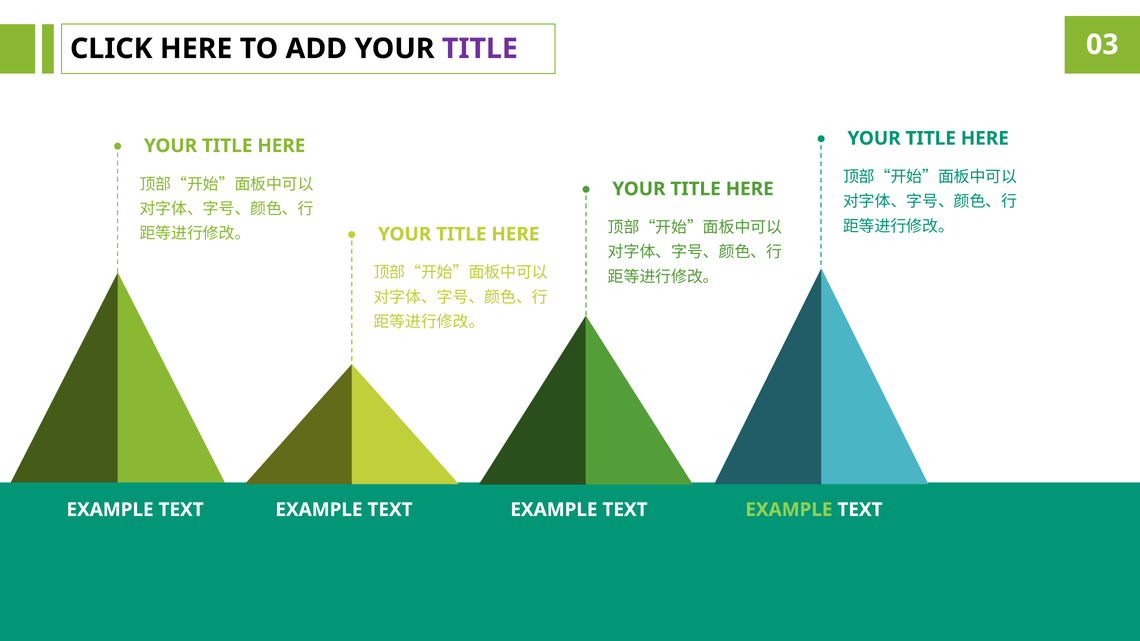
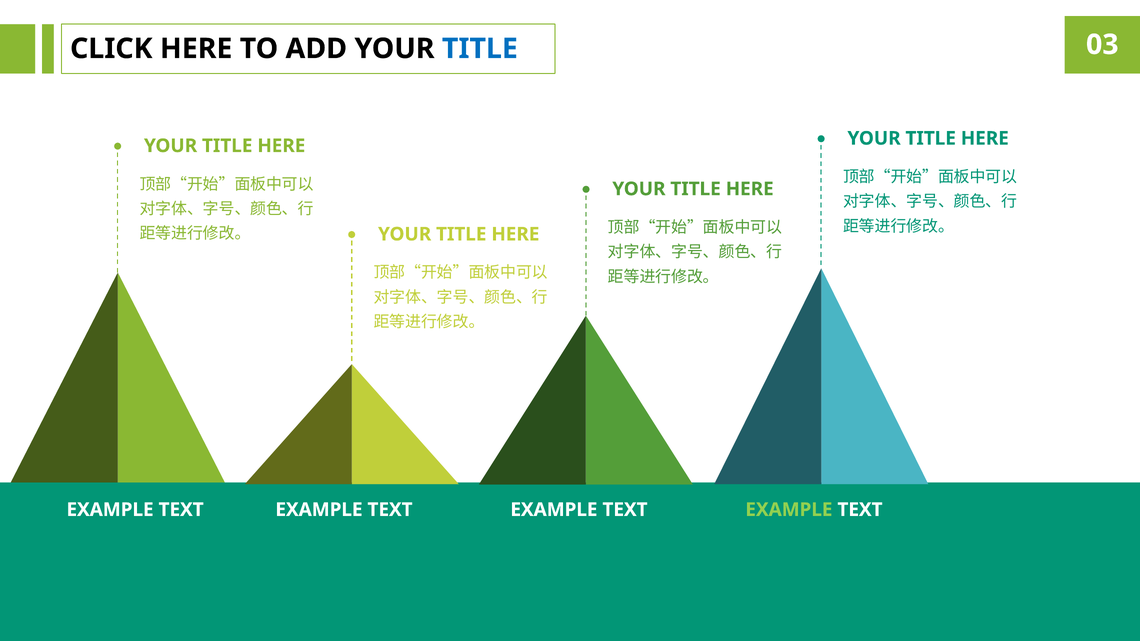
TITLE colour: purple -> blue (480, 49)
